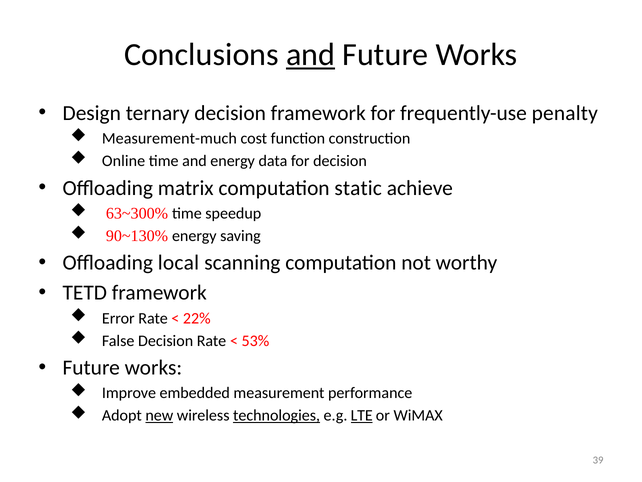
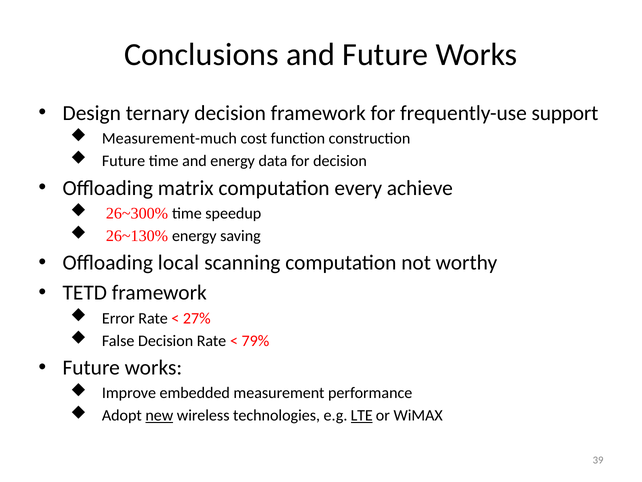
and underline: present -> none (311, 55)
penalty: penalty -> support (565, 113)
Online: Online -> Future (124, 161)
static: static -> every (358, 188)
63~300%: 63~300% -> 26~300% (137, 213)
90~130%: 90~130% -> 26~130% (137, 236)
22%: 22% -> 27% (197, 318)
53%: 53% -> 79% (255, 340)
technologies underline: present -> none (277, 415)
